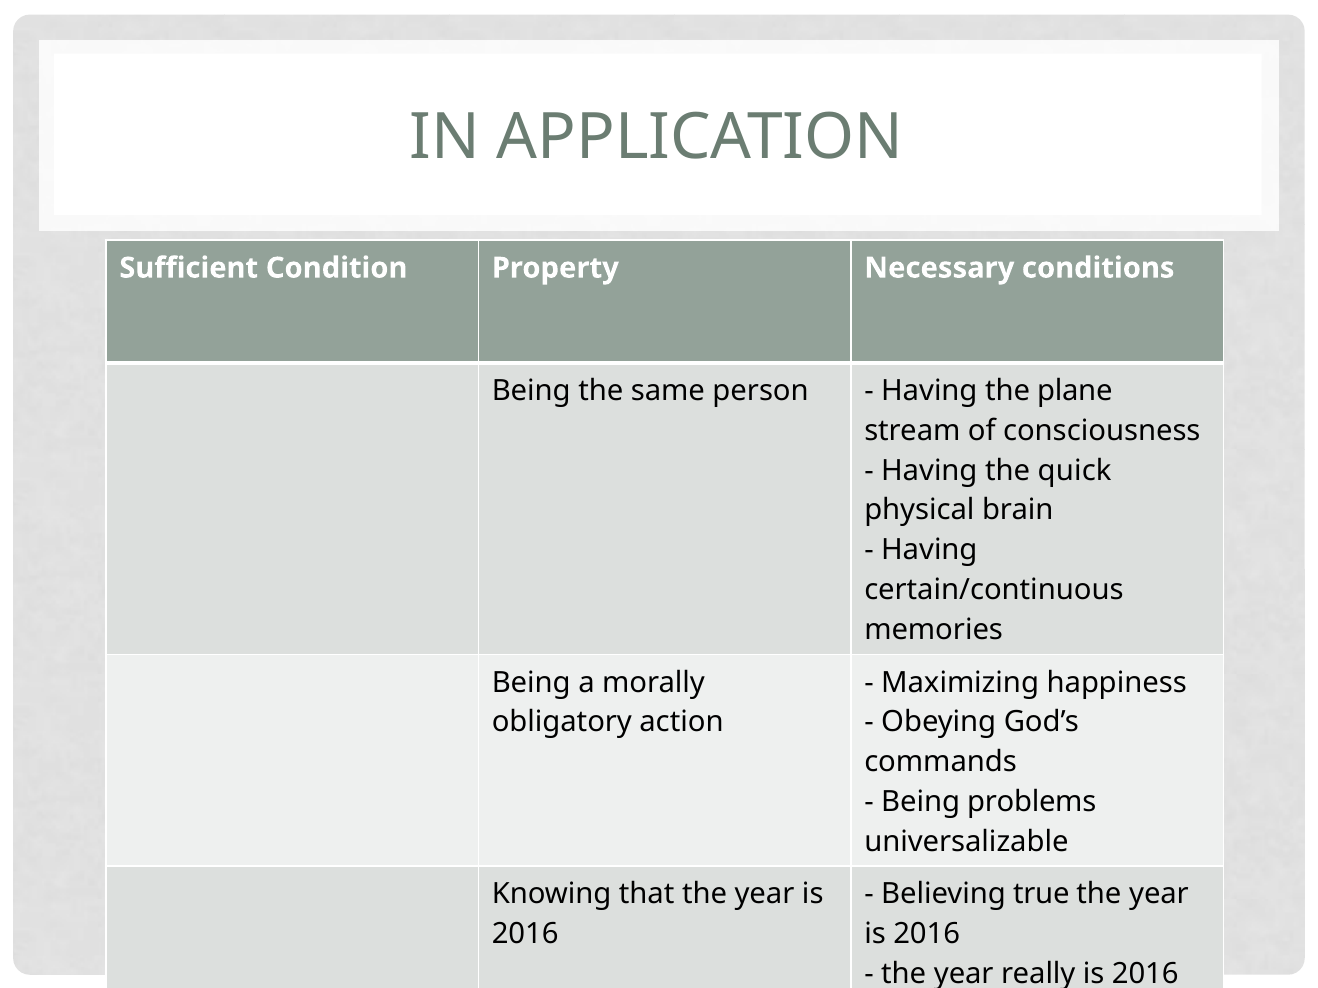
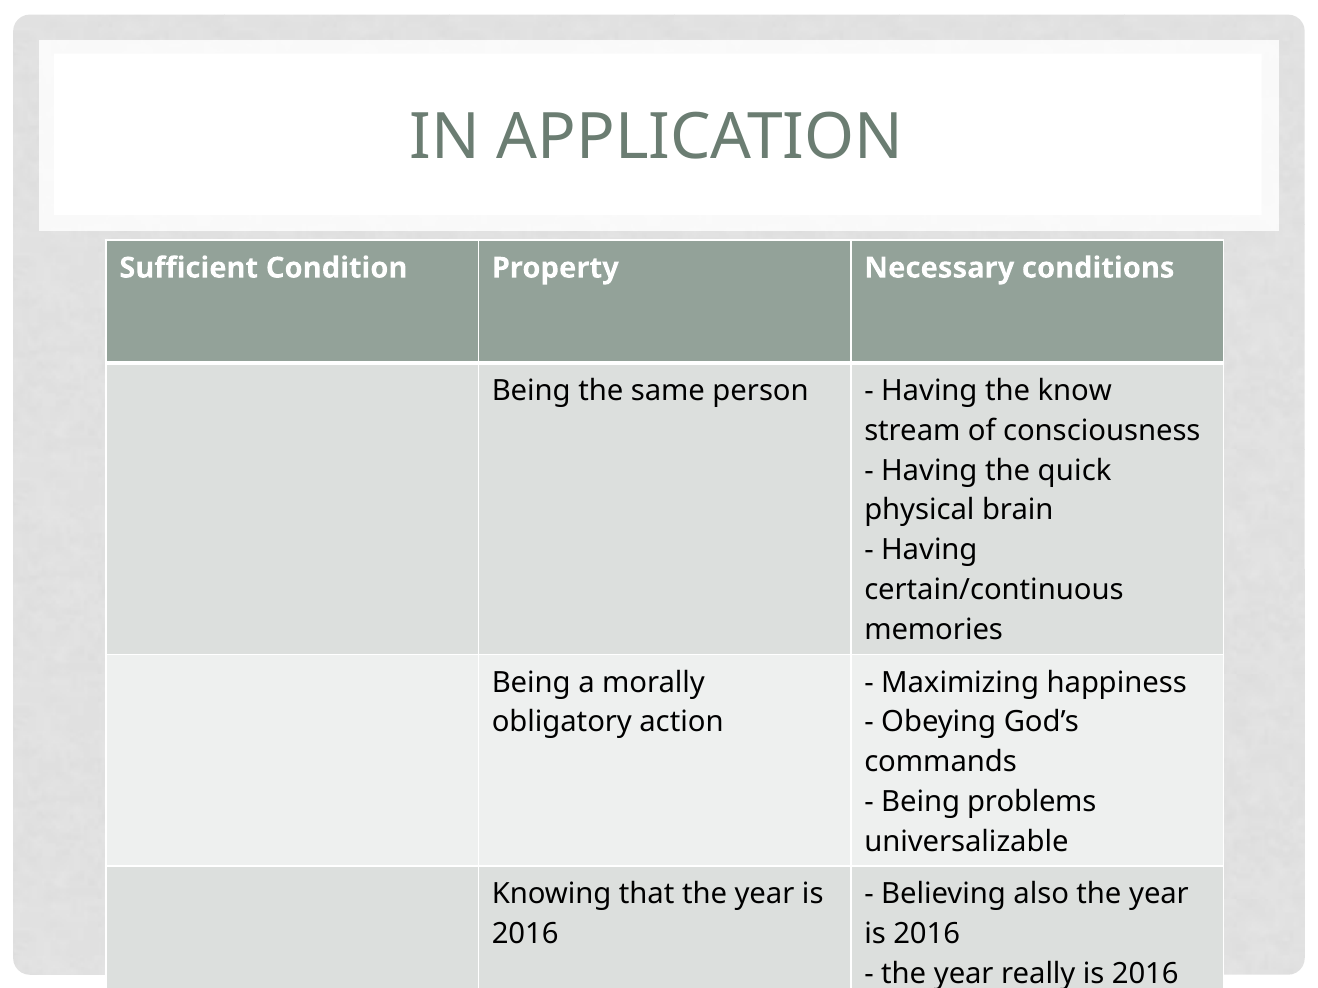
plane: plane -> know (1075, 391)
true: true -> also (1041, 895)
